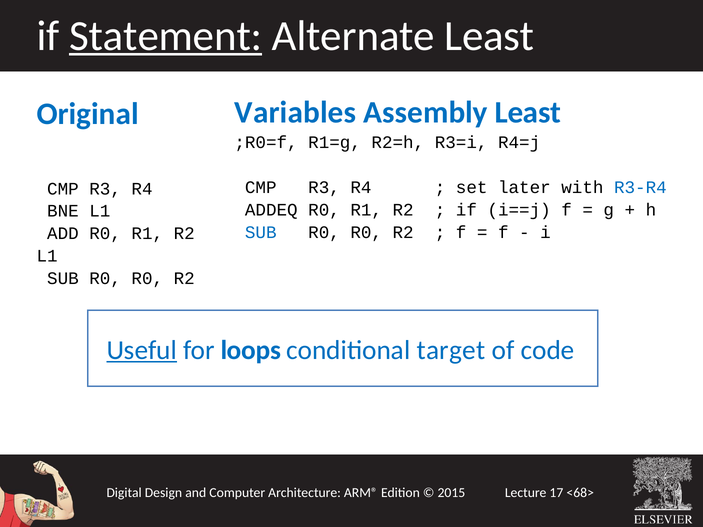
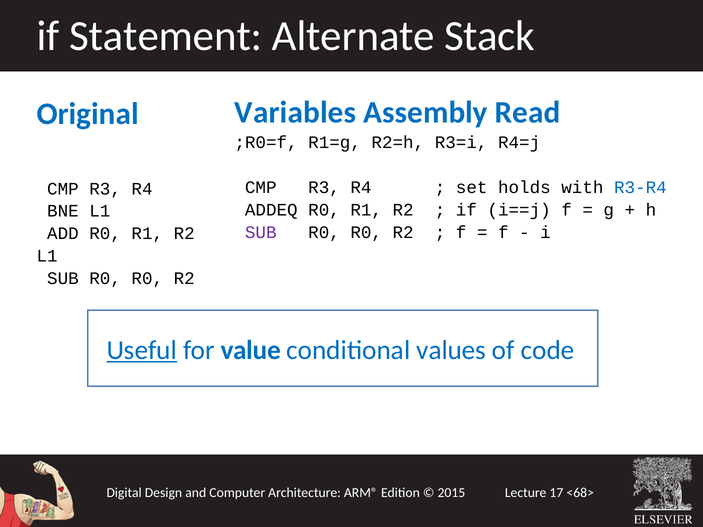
Statement underline: present -> none (166, 36)
Alternate Least: Least -> Stack (489, 36)
Assembly Least: Least -> Read (528, 113)
later: later -> holds (524, 187)
SUB colour: blue -> purple (261, 232)
loops: loops -> value (251, 350)
target: target -> values (451, 350)
